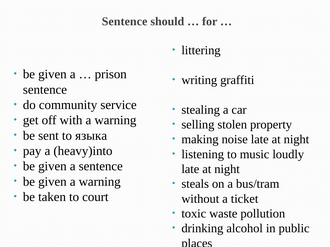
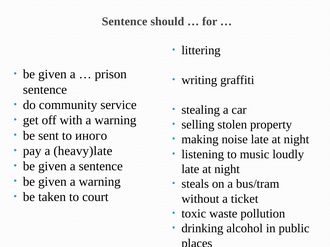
языка: языка -> иного (91, 136)
heavy)into: heavy)into -> heavy)late (83, 151)
